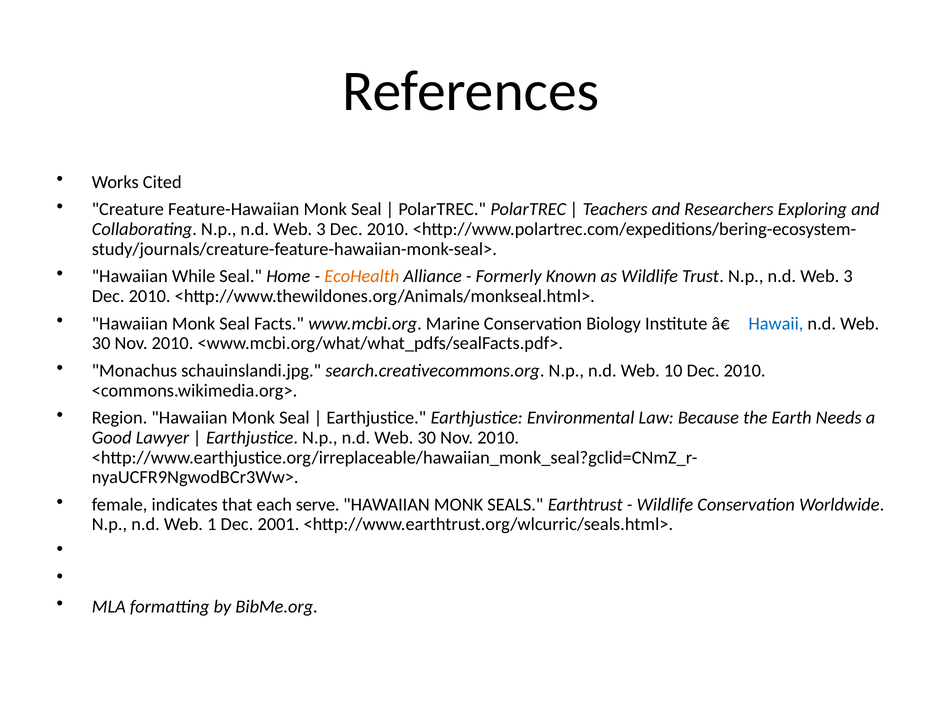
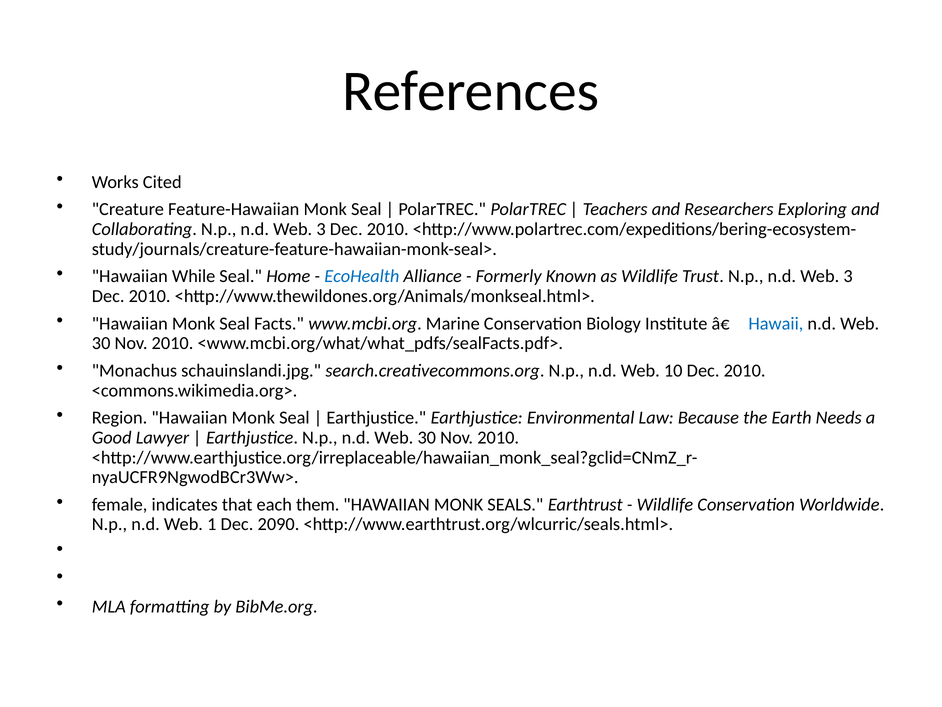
EcoHealth colour: orange -> blue (362, 276)
serve: serve -> them (318, 504)
2001: 2001 -> 2090 (278, 524)
